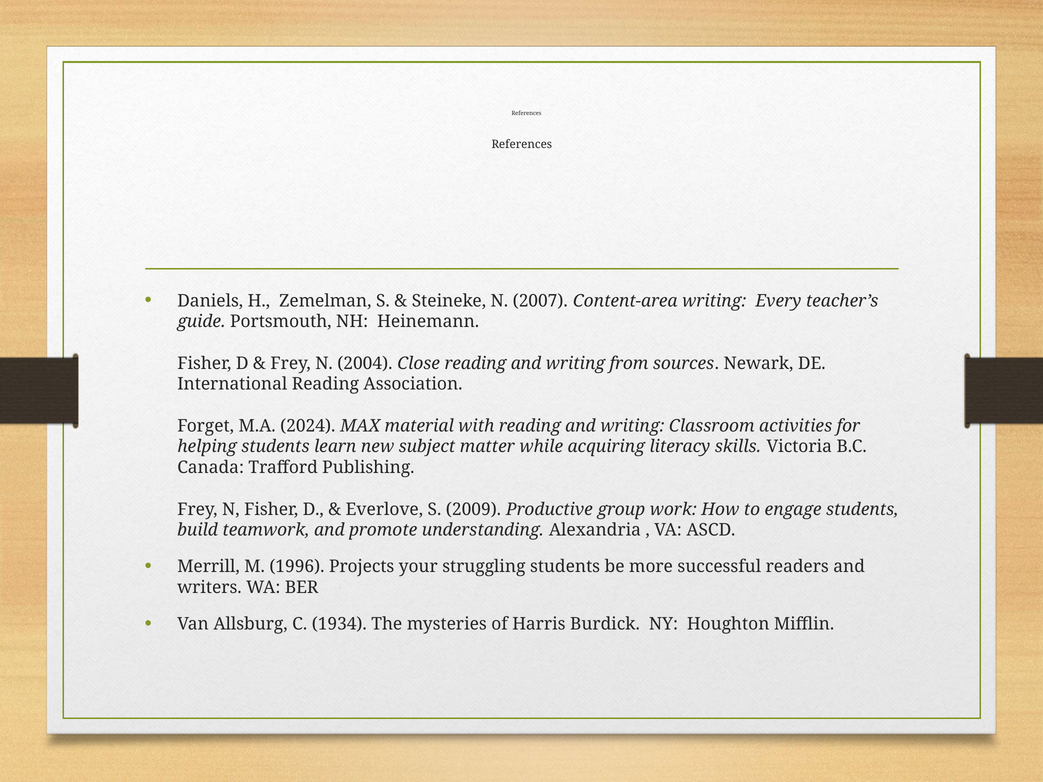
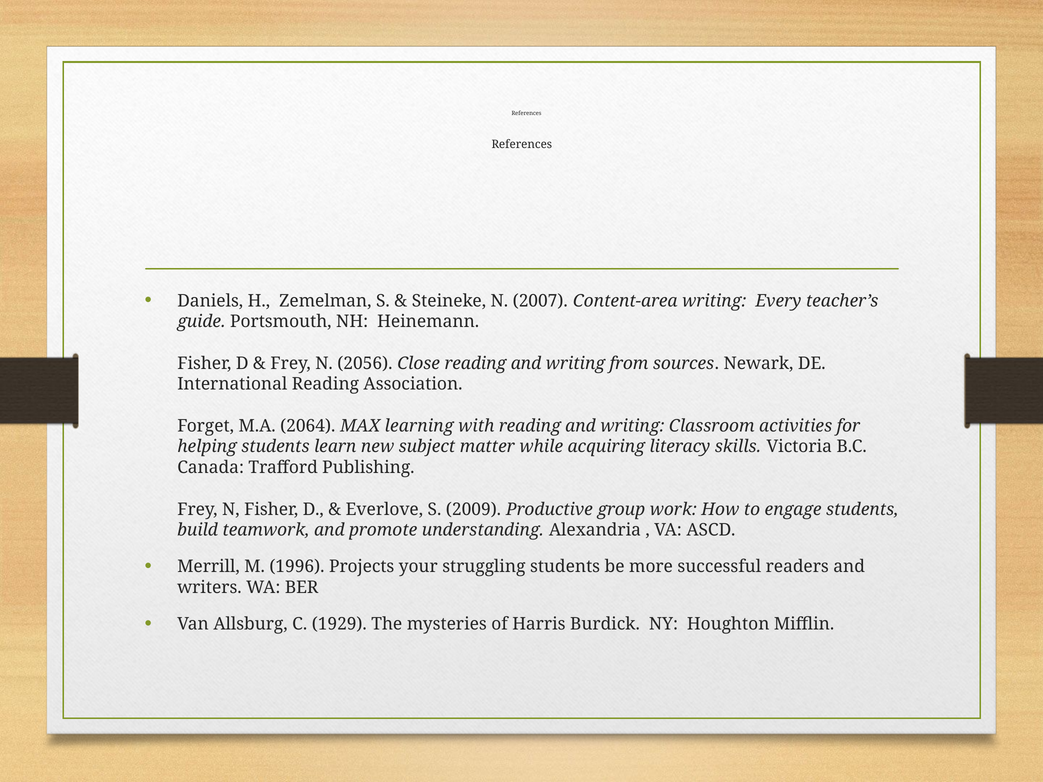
2004: 2004 -> 2056 (365, 363)
2024: 2024 -> 2064 (308, 426)
material: material -> learning (419, 426)
1934: 1934 -> 1929 (339, 624)
